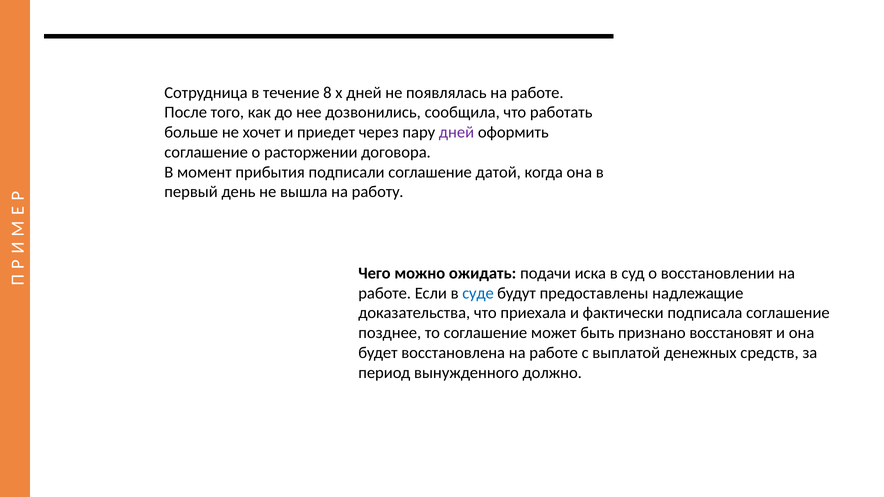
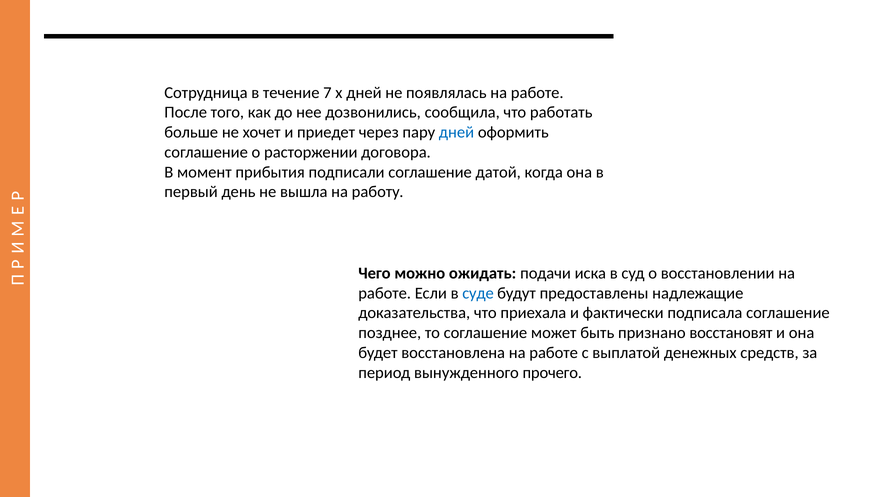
8: 8 -> 7 (327, 93)
дней colour: purple -> blue (456, 132)
должно: должно -> прочего (552, 373)
